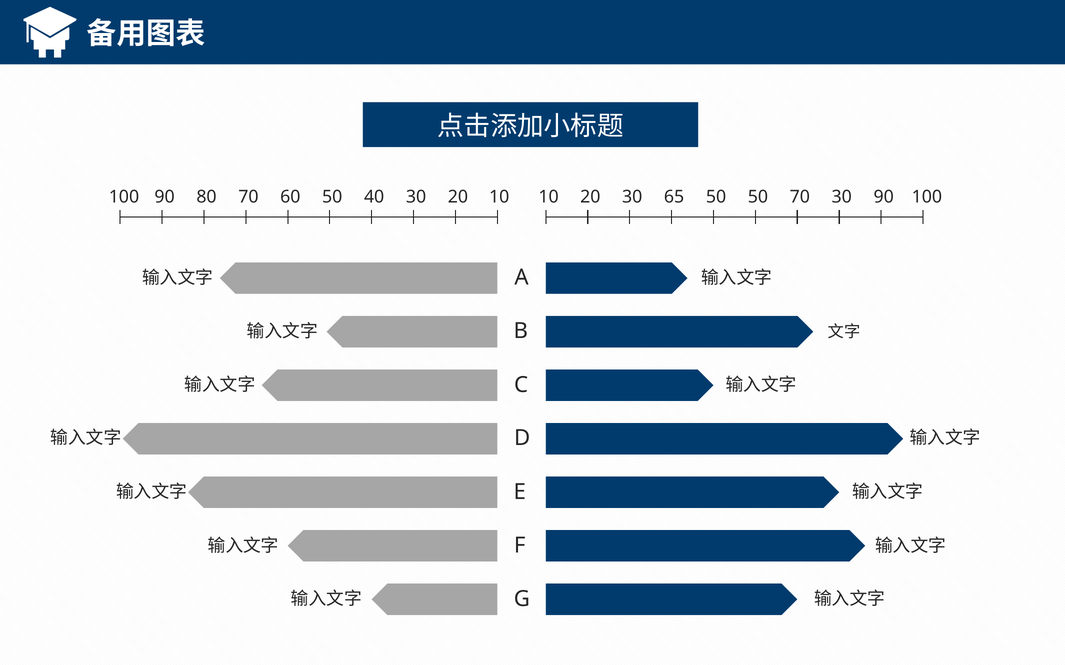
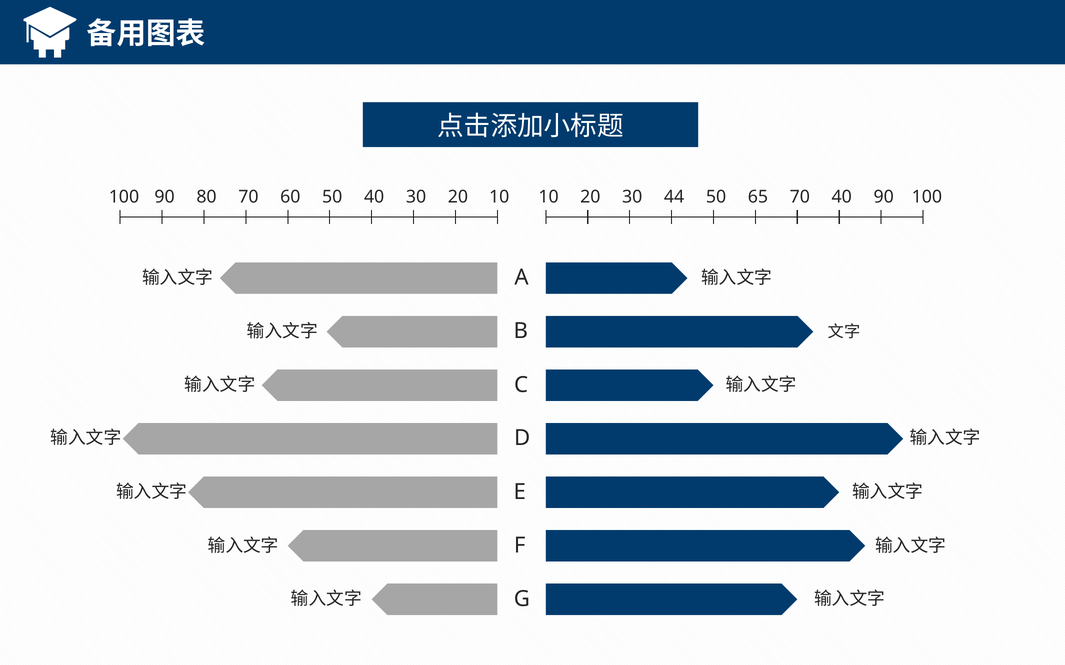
65: 65 -> 44 (674, 197)
50 50: 50 -> 65 (758, 197)
70 30: 30 -> 40 (842, 197)
